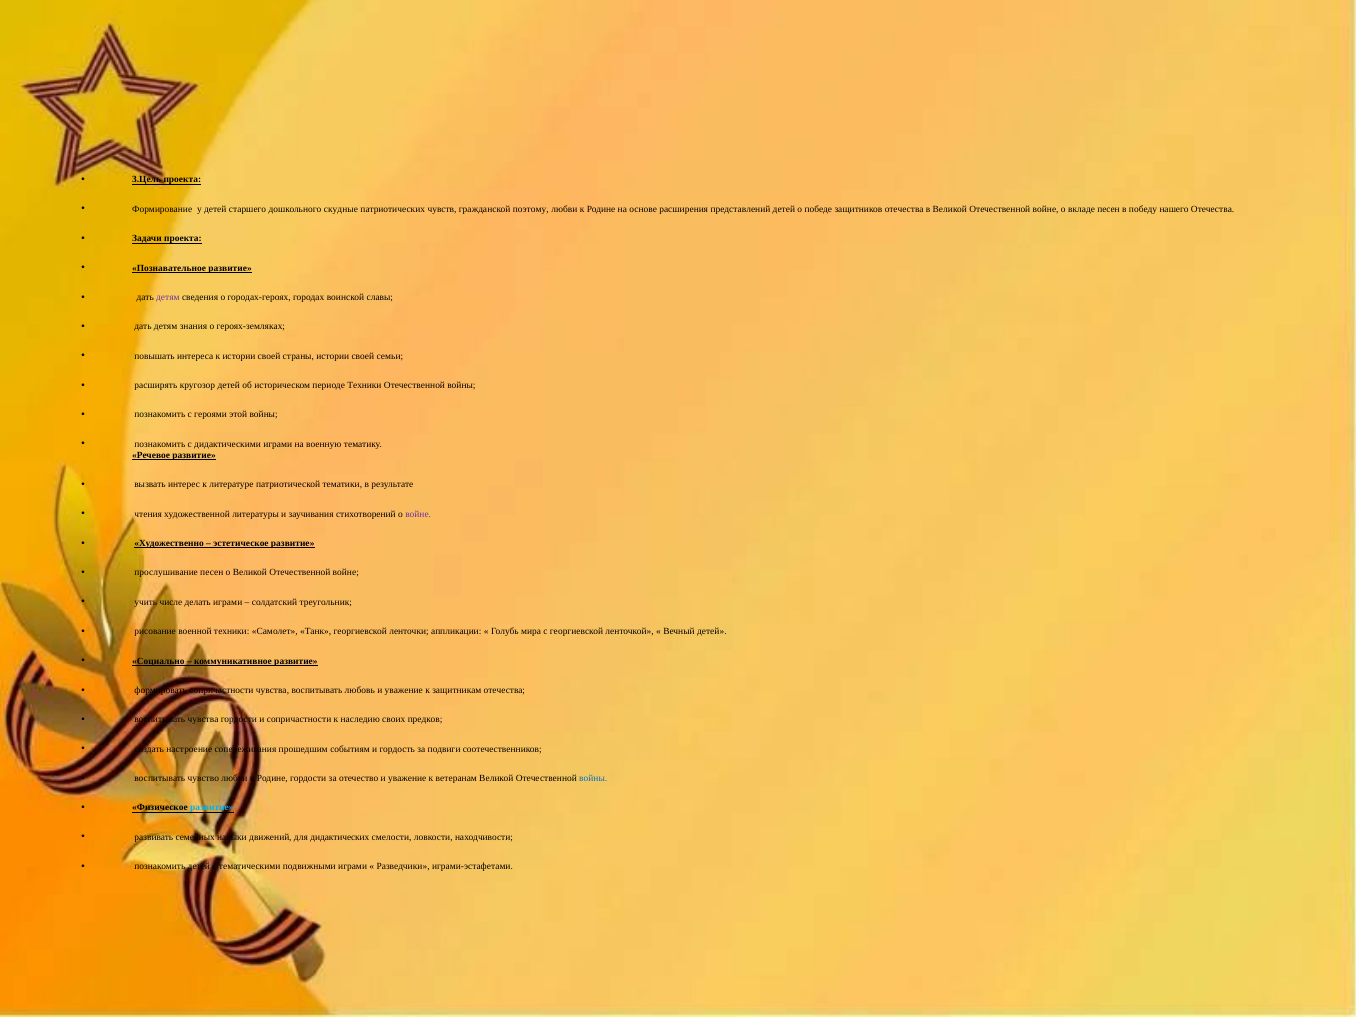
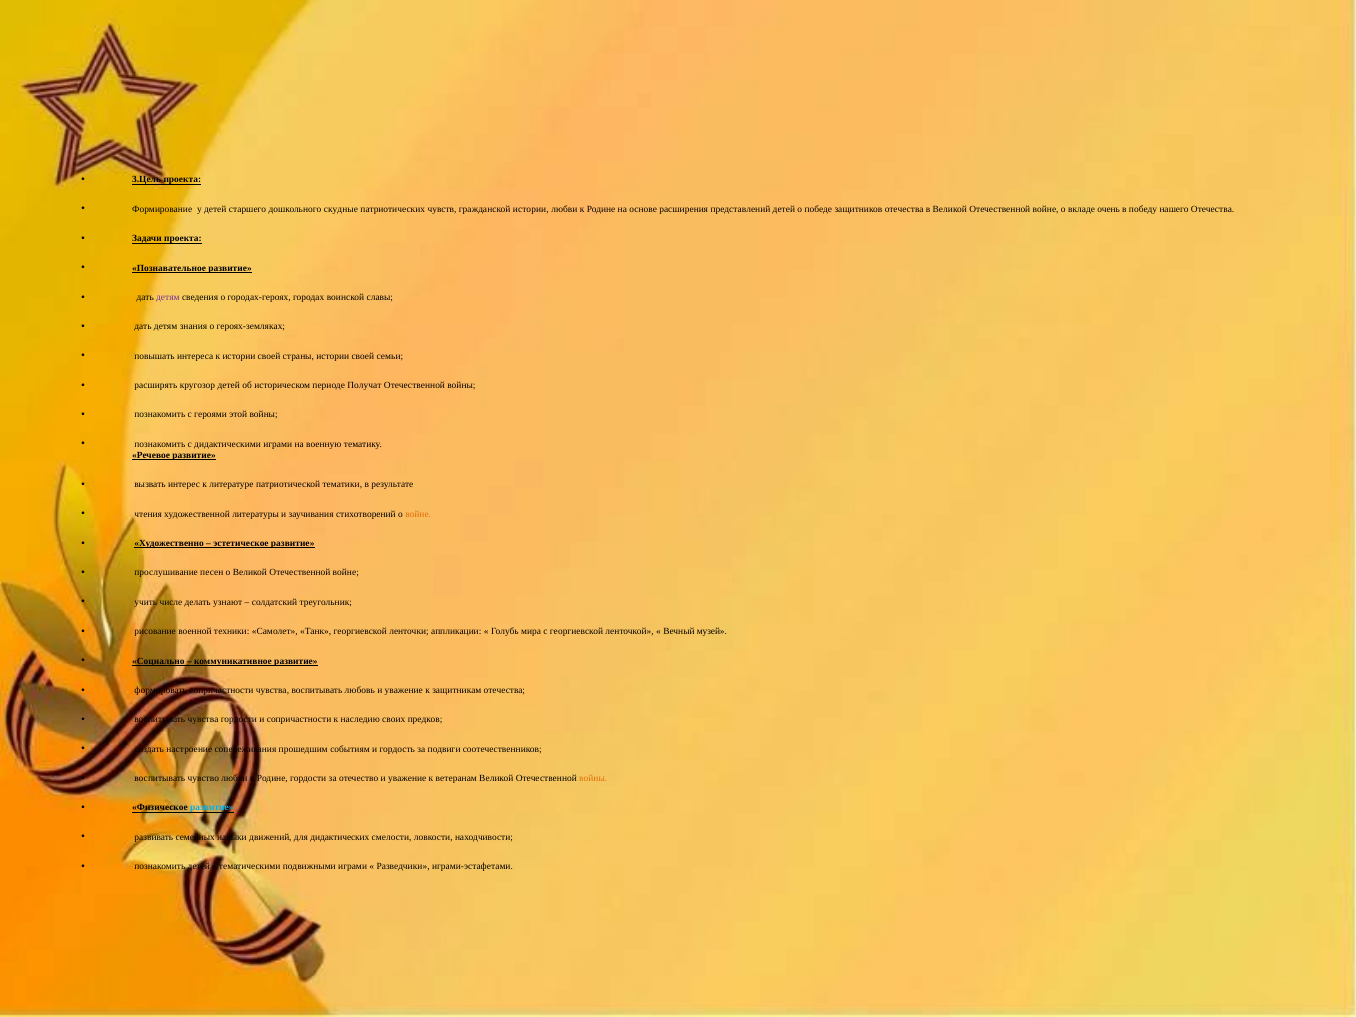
гражданской поэтому: поэтому -> истории (531, 209)
вкладе песен: песен -> очень (1109, 209)
периоде Техники: Техники -> Получат (364, 385)
войне colour: purple -> orange (418, 514)
делать играми: играми -> узнают (228, 602)
Вечный детей: детей -> музей (712, 632)
войны colour: blue -> orange (593, 778)
